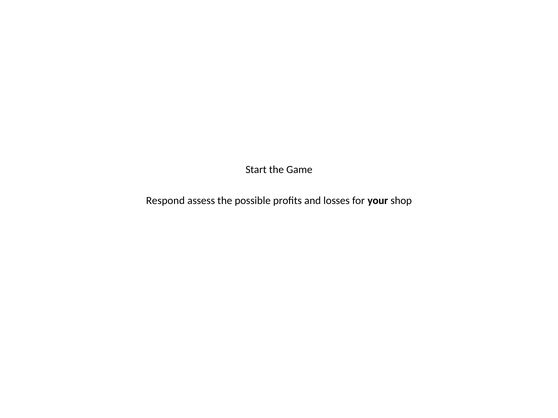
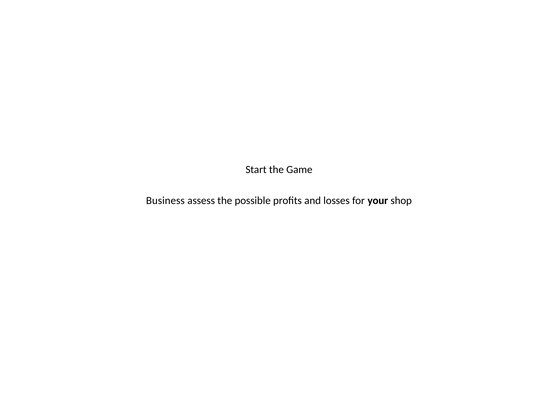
Respond: Respond -> Business (165, 201)
